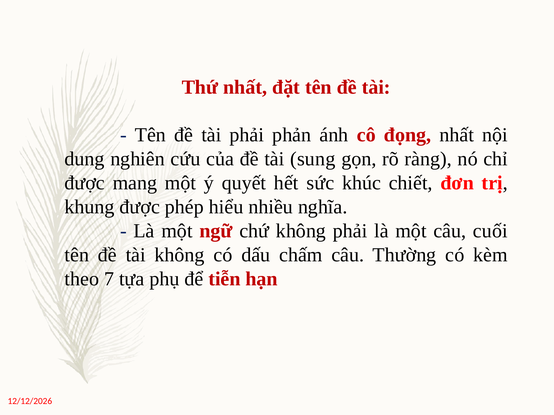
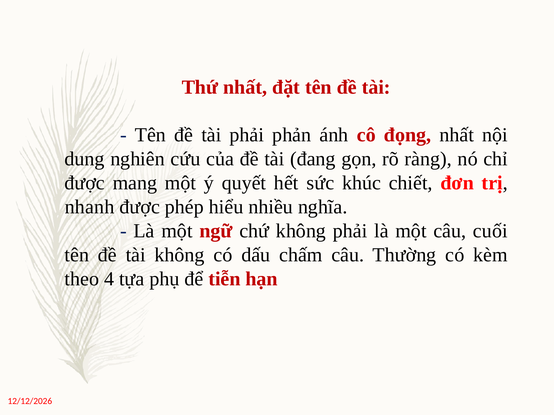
sung: sung -> đang (313, 159)
khung: khung -> nhanh (90, 207)
7: 7 -> 4 (109, 279)
